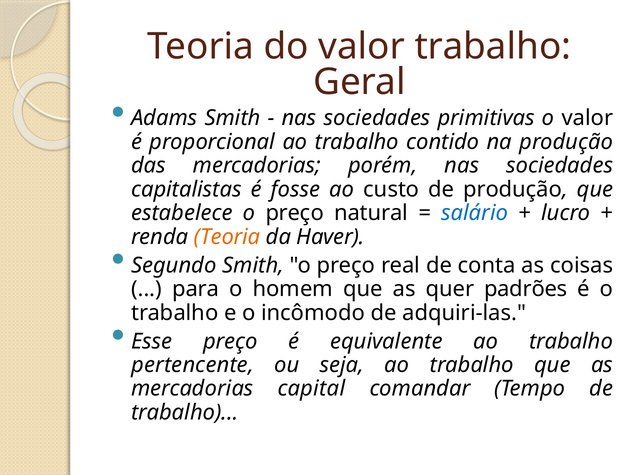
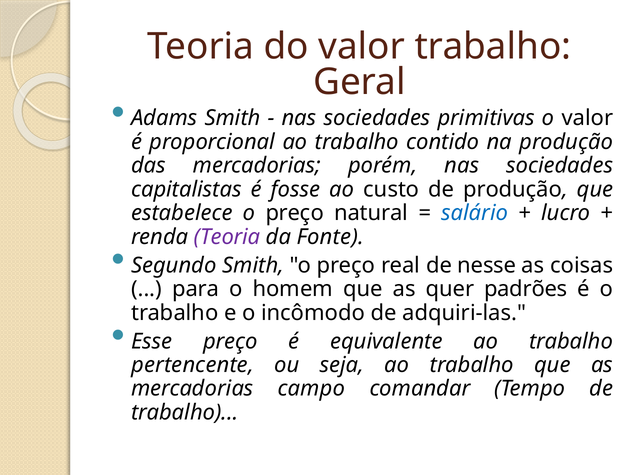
Teoria colour: orange -> purple (227, 237)
Haver: Haver -> Fonte (330, 237)
conta: conta -> nesse (487, 266)
capital: capital -> campo (311, 389)
